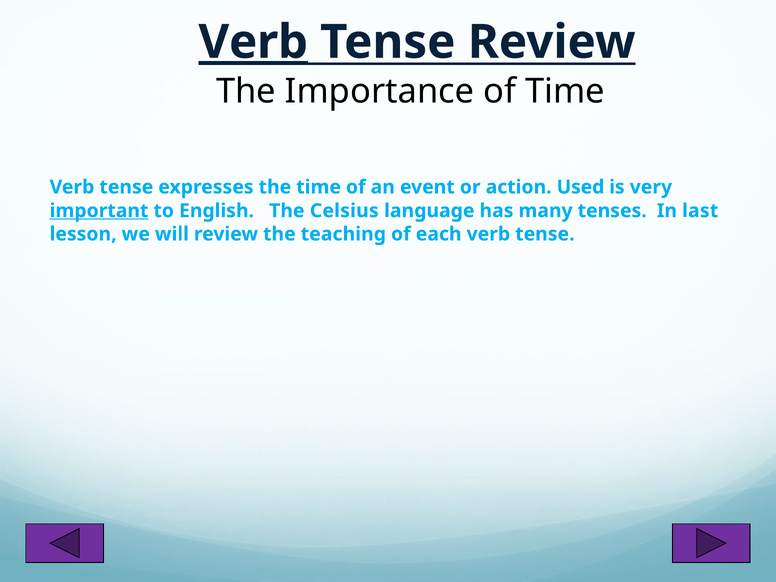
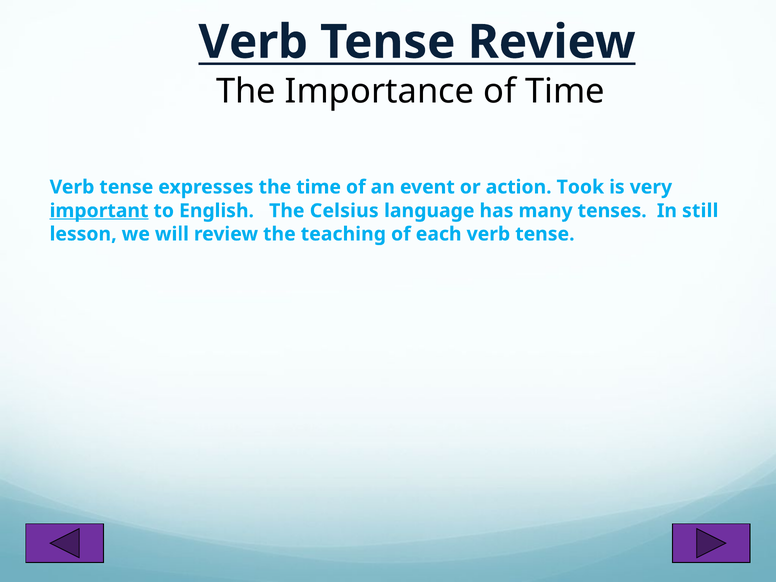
Verb underline: present -> none (253, 42)
Used: Used -> Took (580, 187)
last: last -> still (700, 211)
